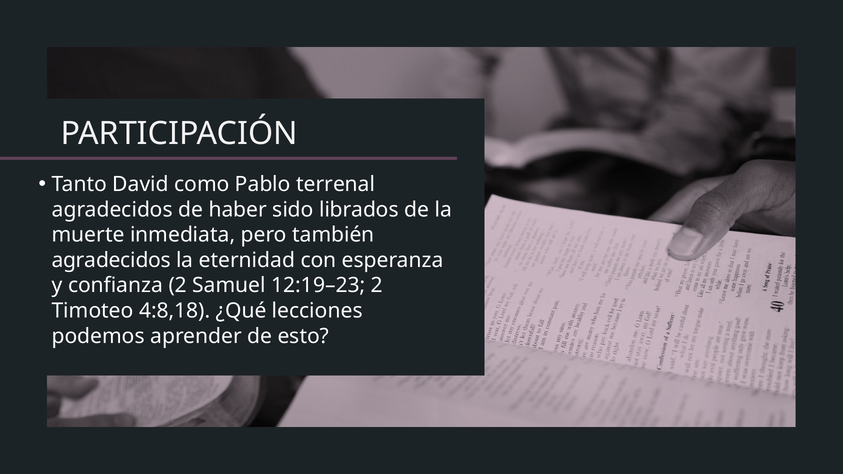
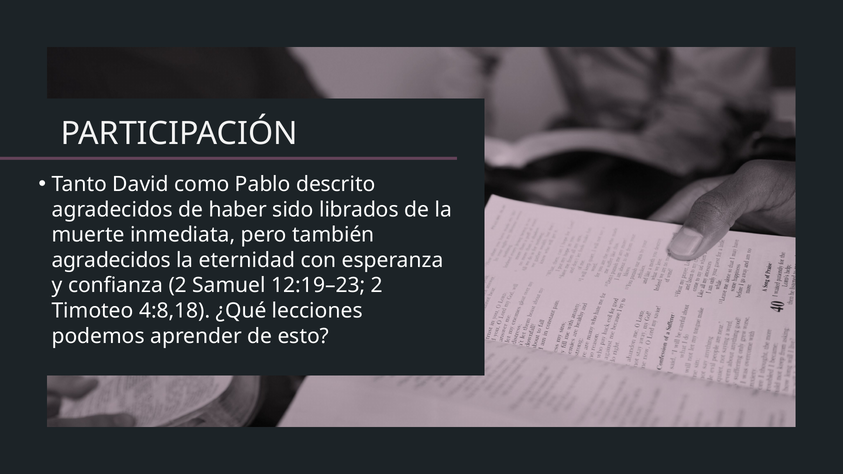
terrenal: terrenal -> descrito (336, 184)
